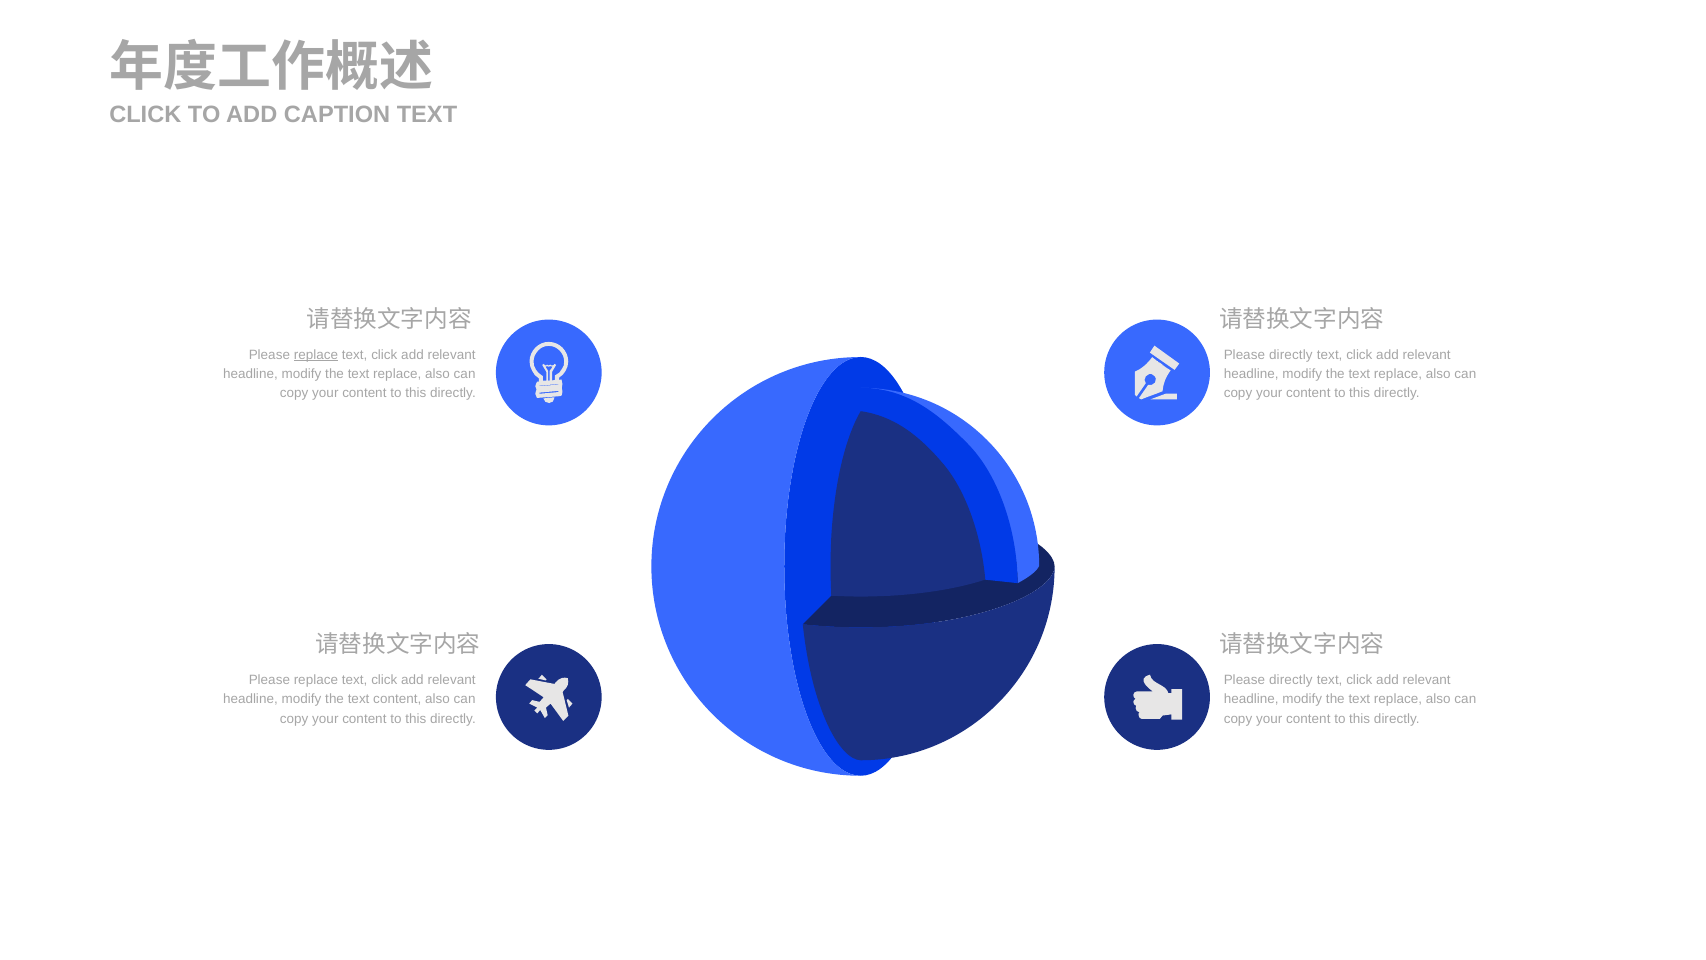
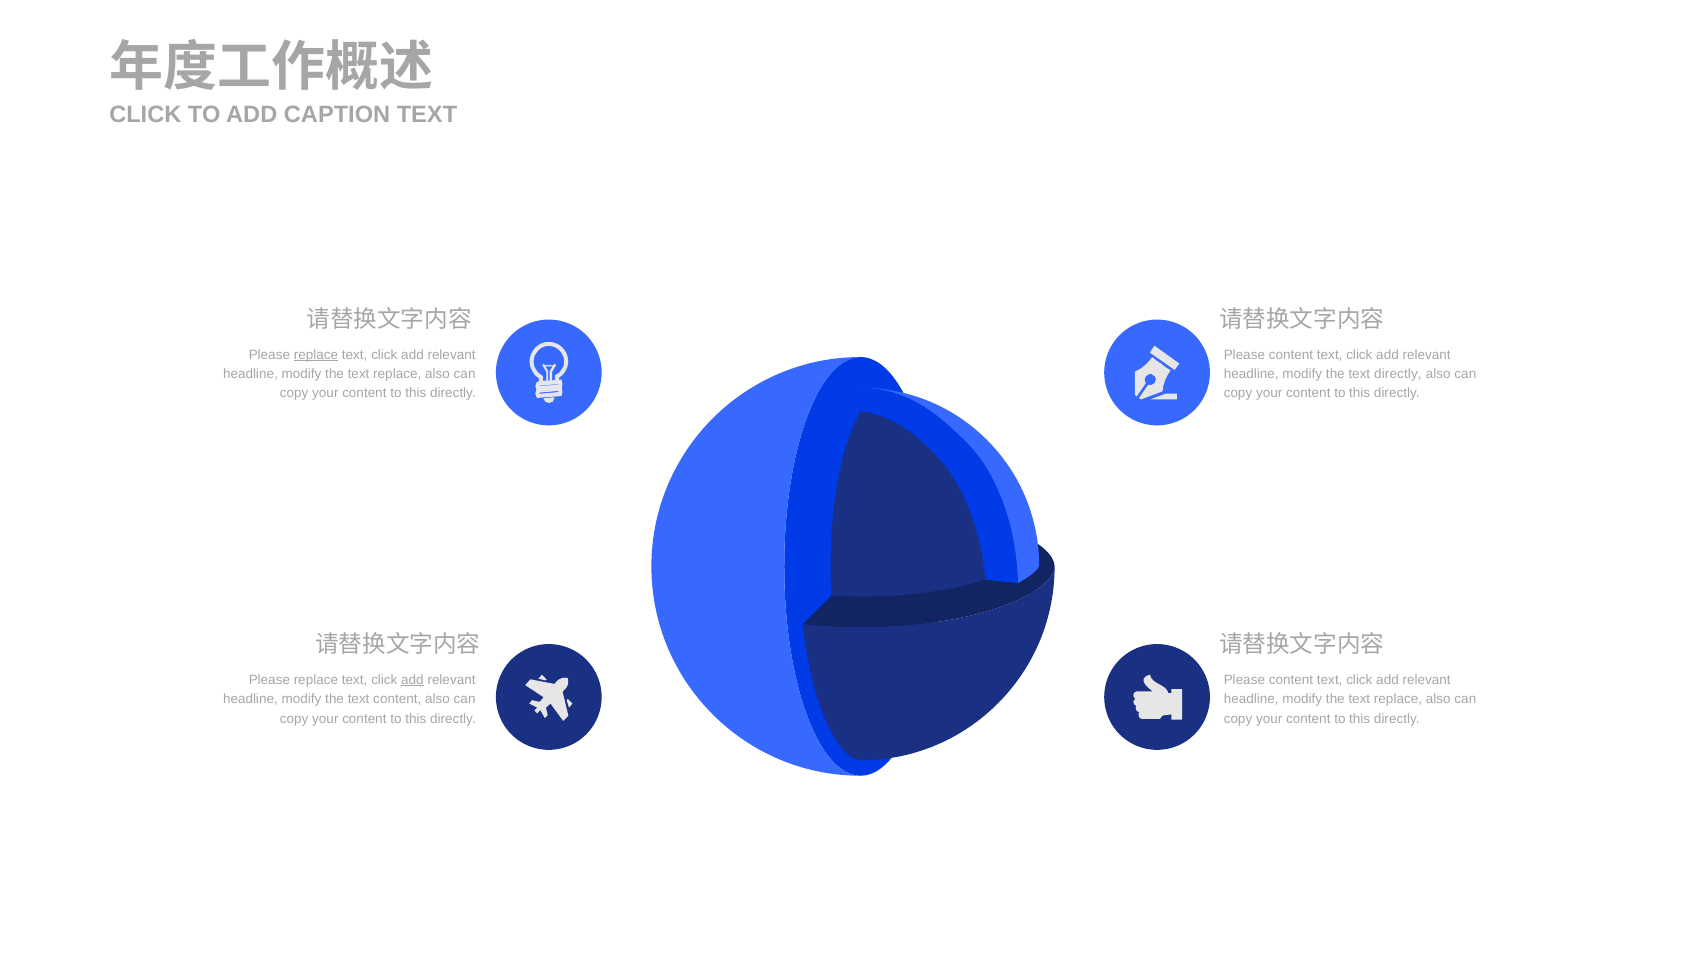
directly: directly -> content (1291, 355)
replace: replace -> directly (1398, 374)
add underline: none -> present (412, 680)
directly: directly -> content (1291, 680)
